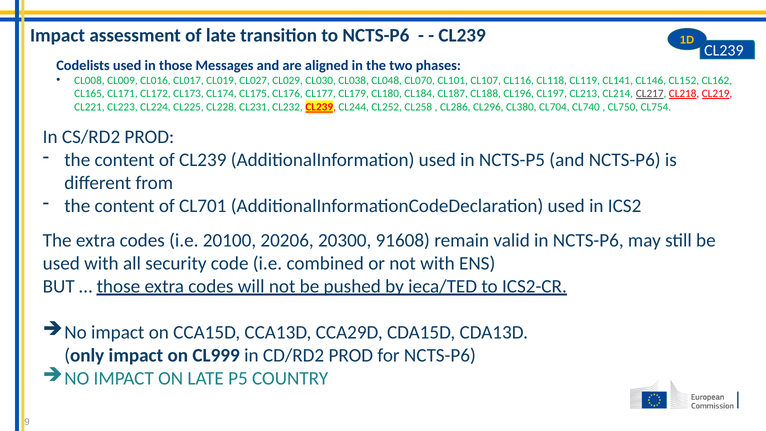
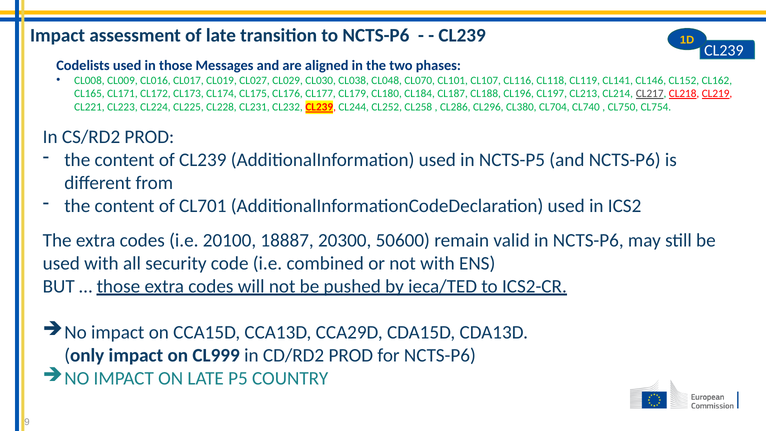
20206: 20206 -> 18887 (287, 240)
91608: 91608 -> 50600 (403, 240)
